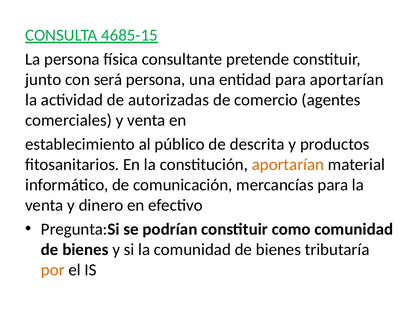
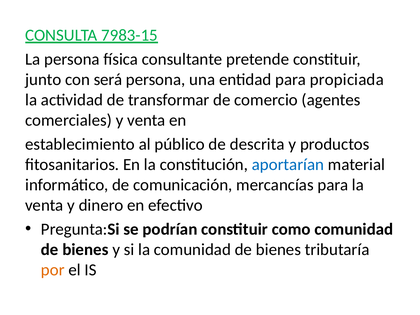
4685-15: 4685-15 -> 7983-15 (130, 35)
para aportarían: aportarían -> propiciada (347, 80)
autorizadas: autorizadas -> transformar (169, 100)
aportarían colour: orange -> blue (288, 165)
